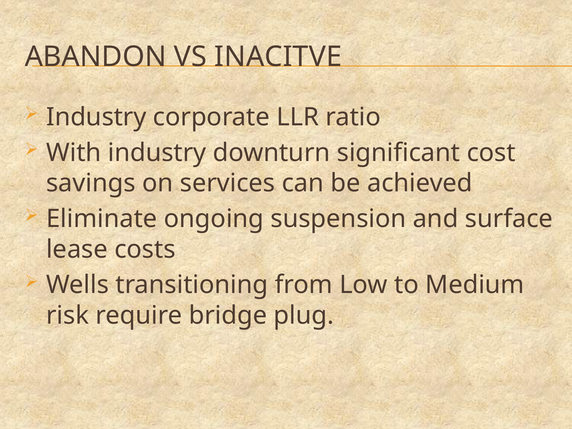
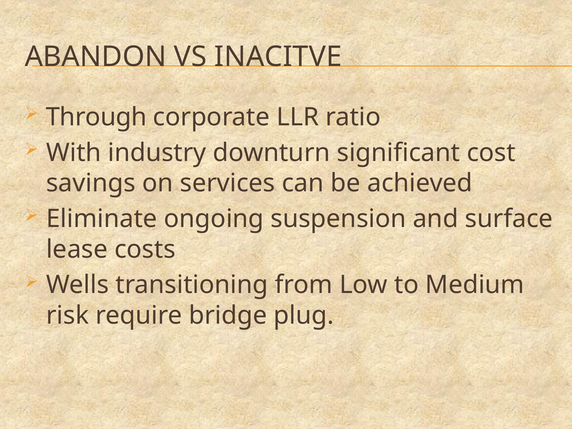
Industry: Industry -> Through (96, 117)
